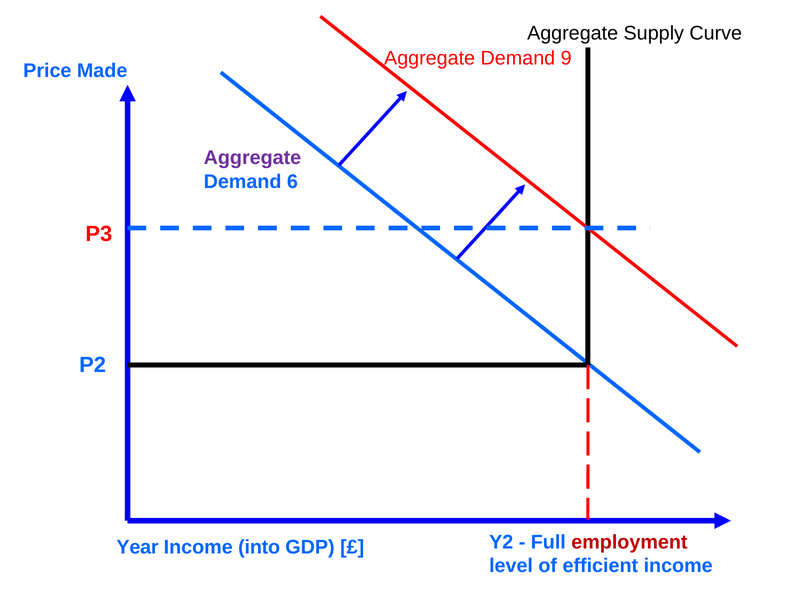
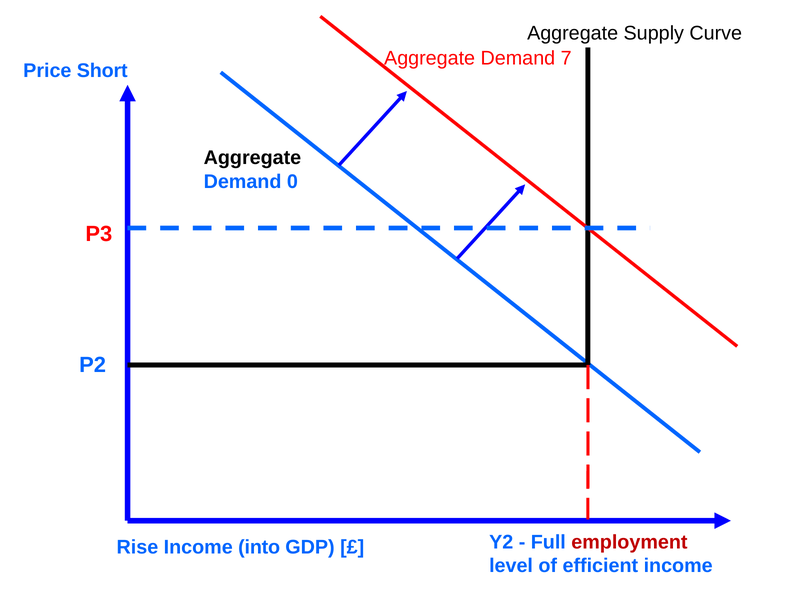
9: 9 -> 7 (566, 58)
Made: Made -> Short (102, 71)
Aggregate colour: purple -> black (252, 158)
6: 6 -> 0 (292, 181)
Year: Year -> Rise (137, 547)
